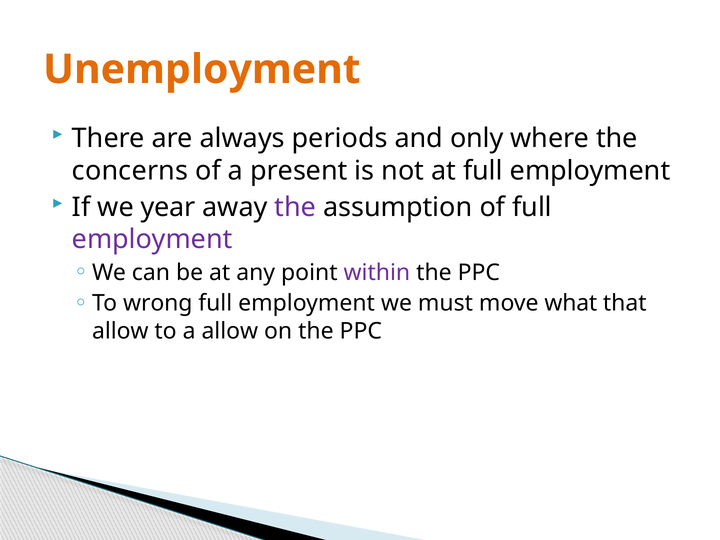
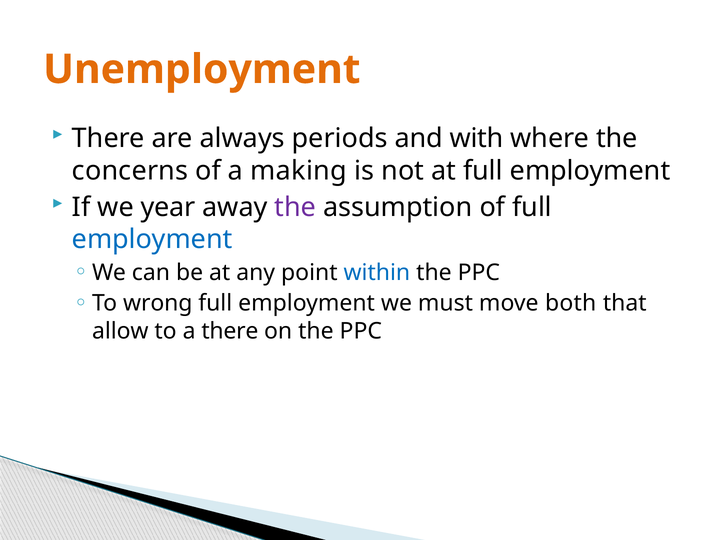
only: only -> with (477, 138)
present: present -> making (299, 171)
employment colour: purple -> blue (152, 240)
within colour: purple -> blue (377, 273)
what: what -> both (571, 303)
a allow: allow -> there (230, 331)
